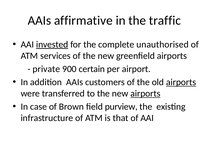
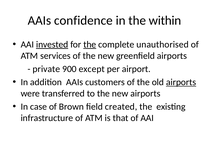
affirmative: affirmative -> confidence (83, 21)
traffic: traffic -> within (165, 21)
the underline: none -> present (90, 44)
certain: certain -> except (92, 69)
airports underline: present -> none (145, 93)
purview: purview -> created (121, 107)
